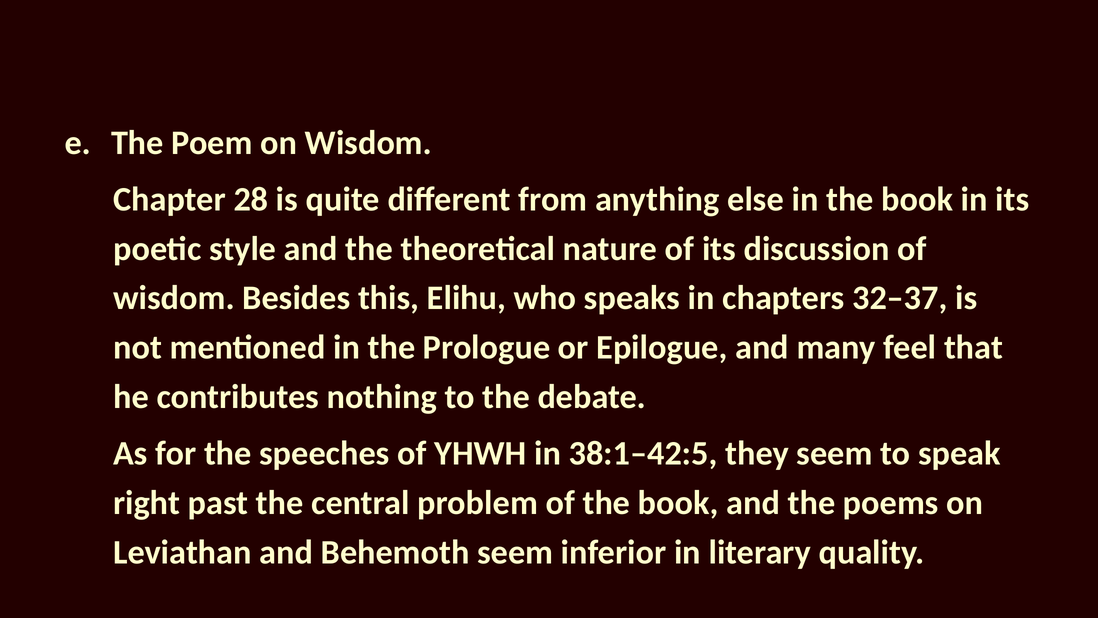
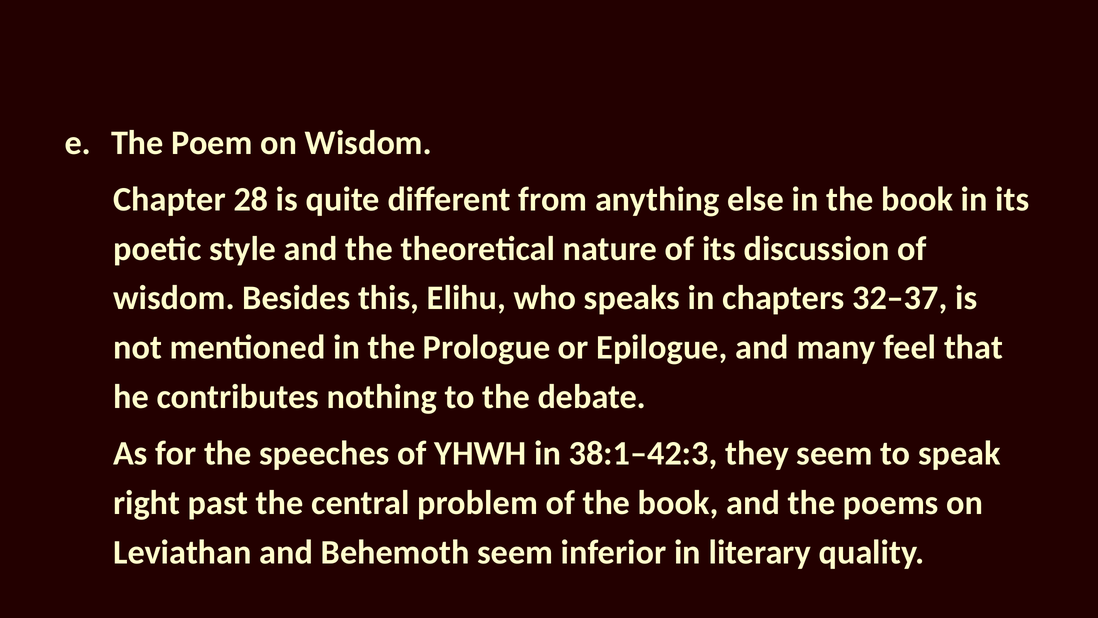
38:1–42:5: 38:1–42:5 -> 38:1–42:3 (643, 453)
